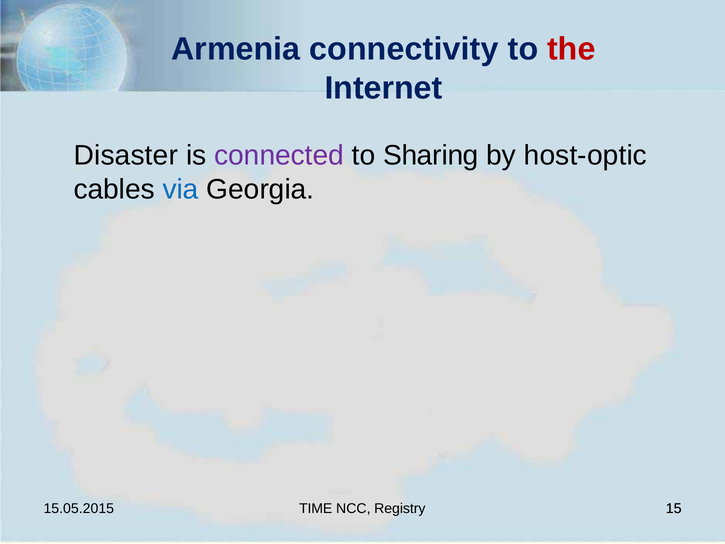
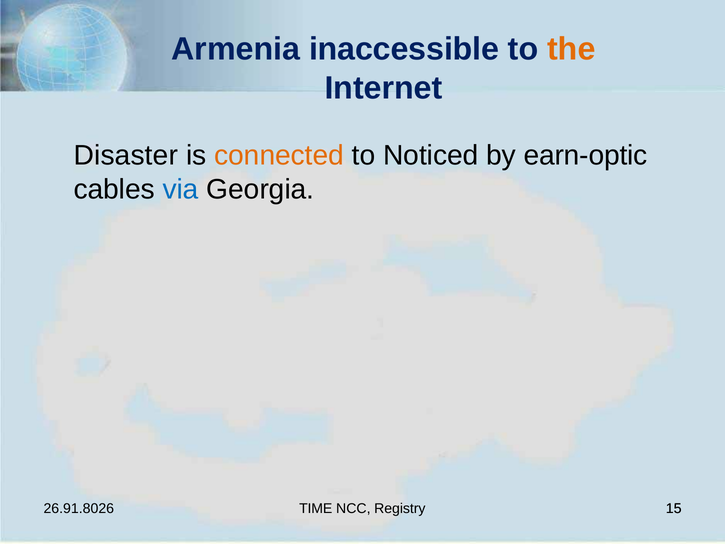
connectivity: connectivity -> inaccessible (404, 49)
the colour: red -> orange (571, 49)
connected colour: purple -> orange (279, 155)
Sharing: Sharing -> Noticed (431, 155)
host-optic: host-optic -> earn-optic (586, 155)
15.05.2015: 15.05.2015 -> 26.91.8026 (79, 508)
